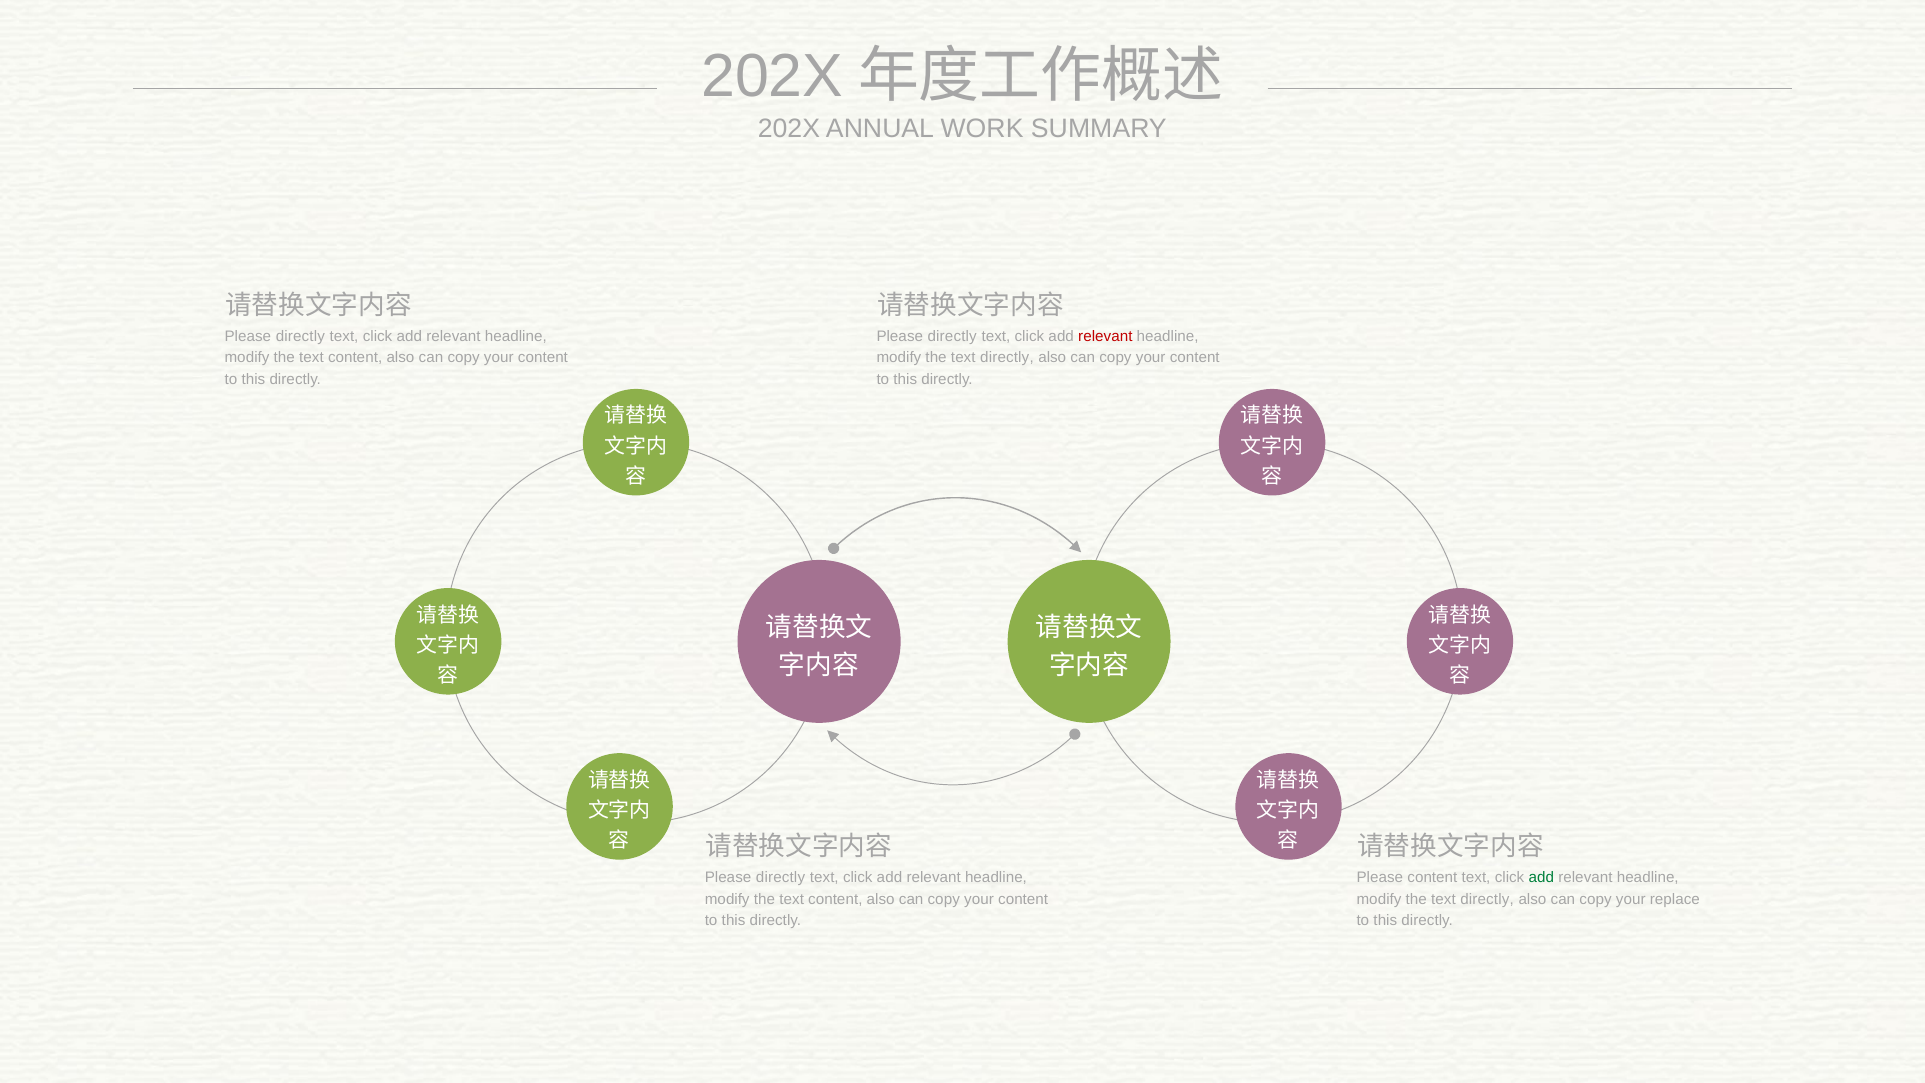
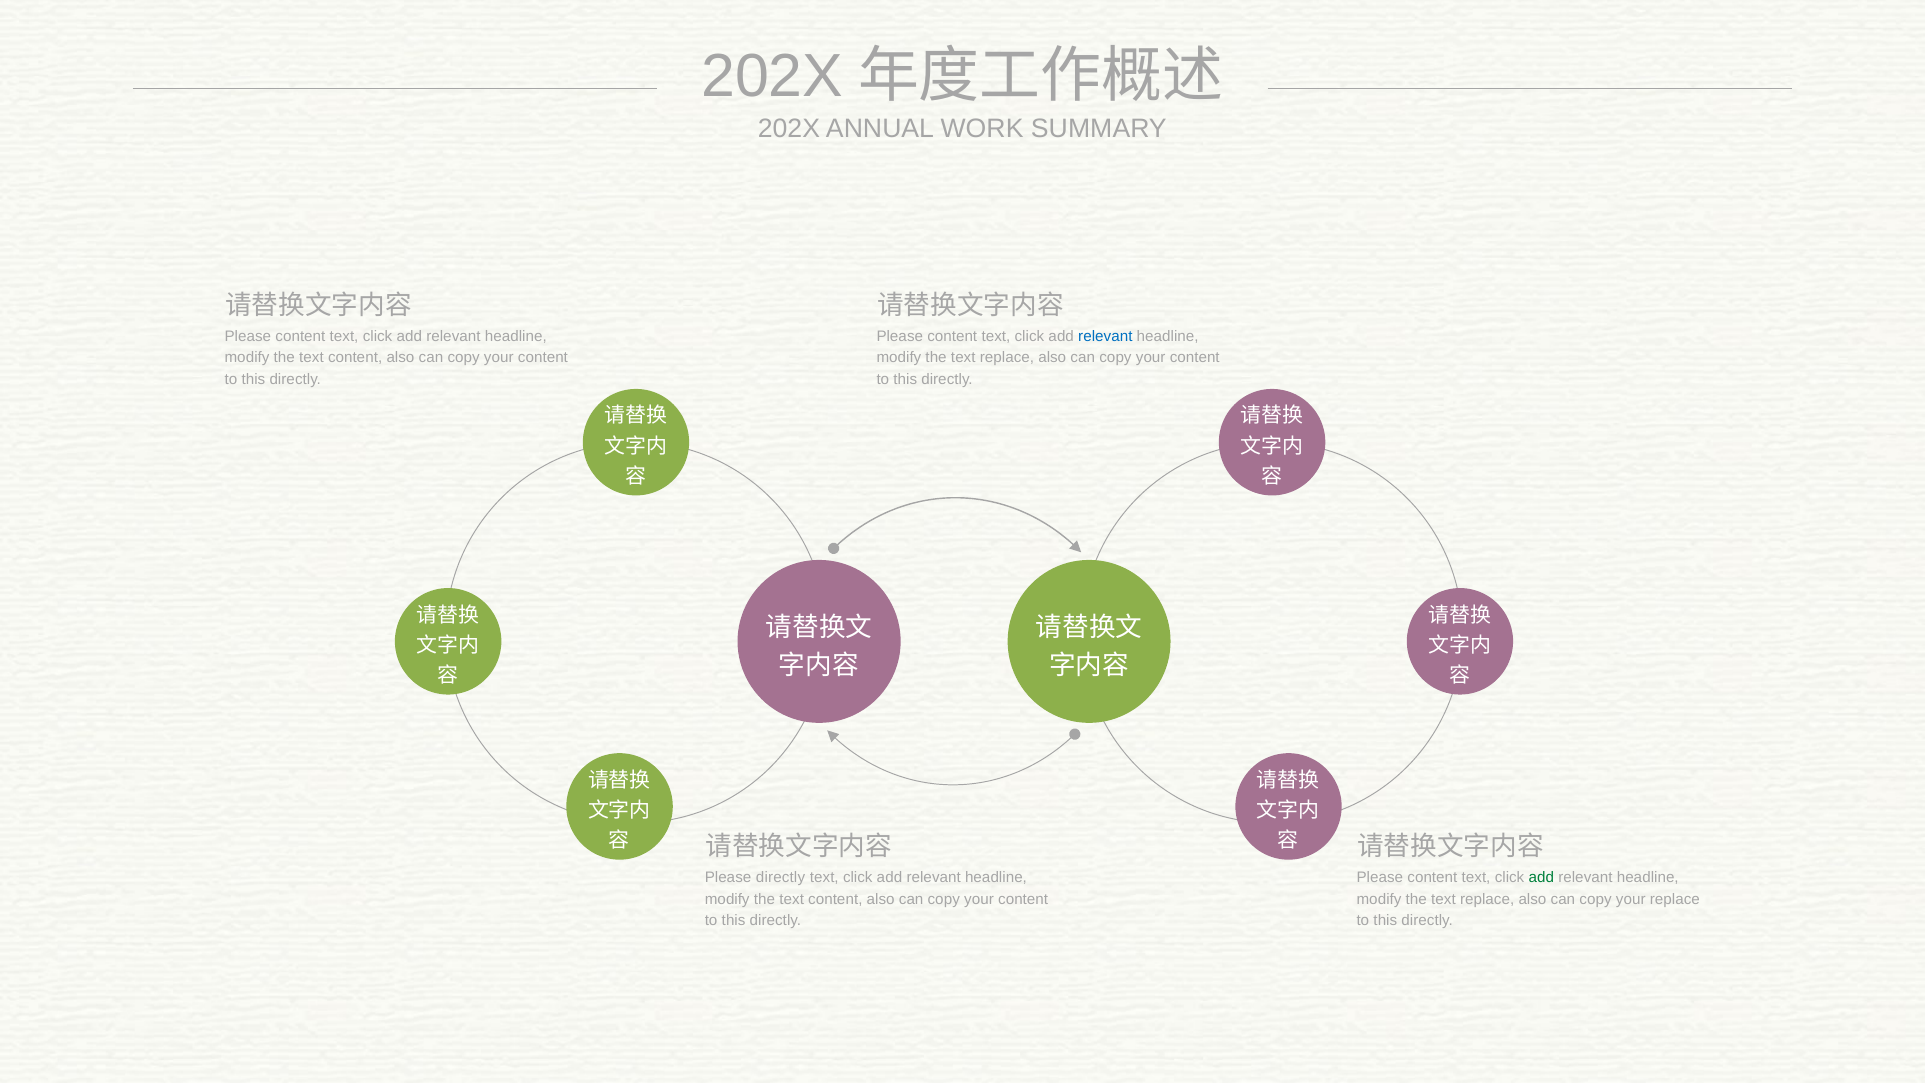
directly: directly -> content (300, 336)
directly: directly -> content (952, 336)
relevant colour: red -> blue (1105, 336)
directly: directly -> replace (1007, 358)
directly: directly -> replace (1487, 899)
